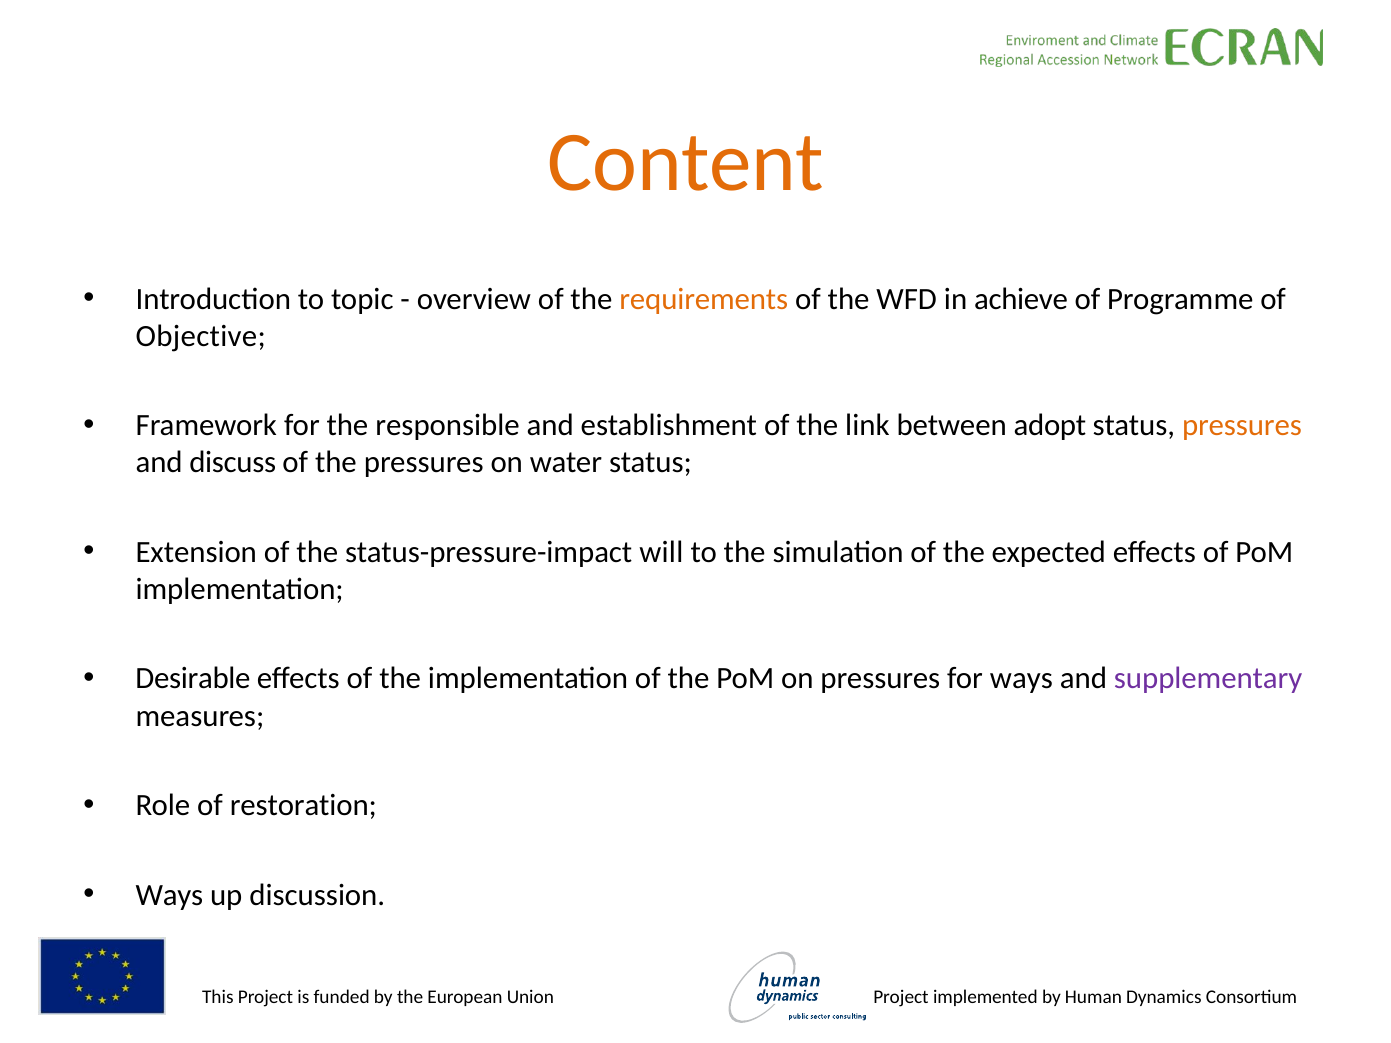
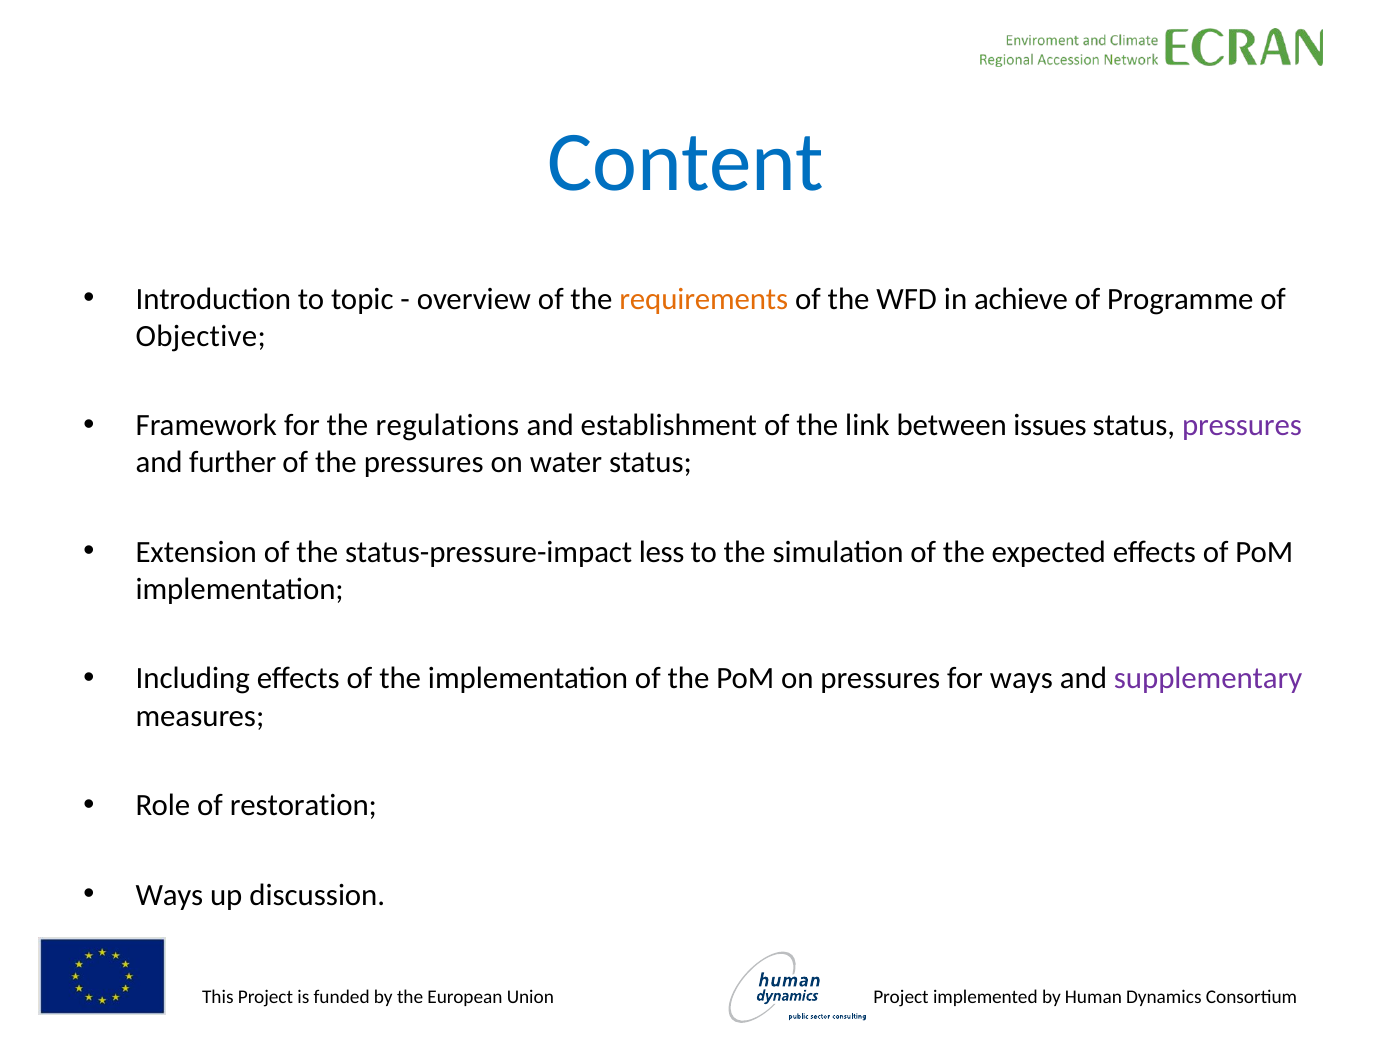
Content colour: orange -> blue (686, 163)
responsible: responsible -> regulations (447, 426)
adopt: adopt -> issues (1050, 426)
pressures colour: orange -> purple (1242, 426)
discuss: discuss -> further (233, 463)
will: will -> less (662, 552)
Desirable: Desirable -> Including (193, 679)
